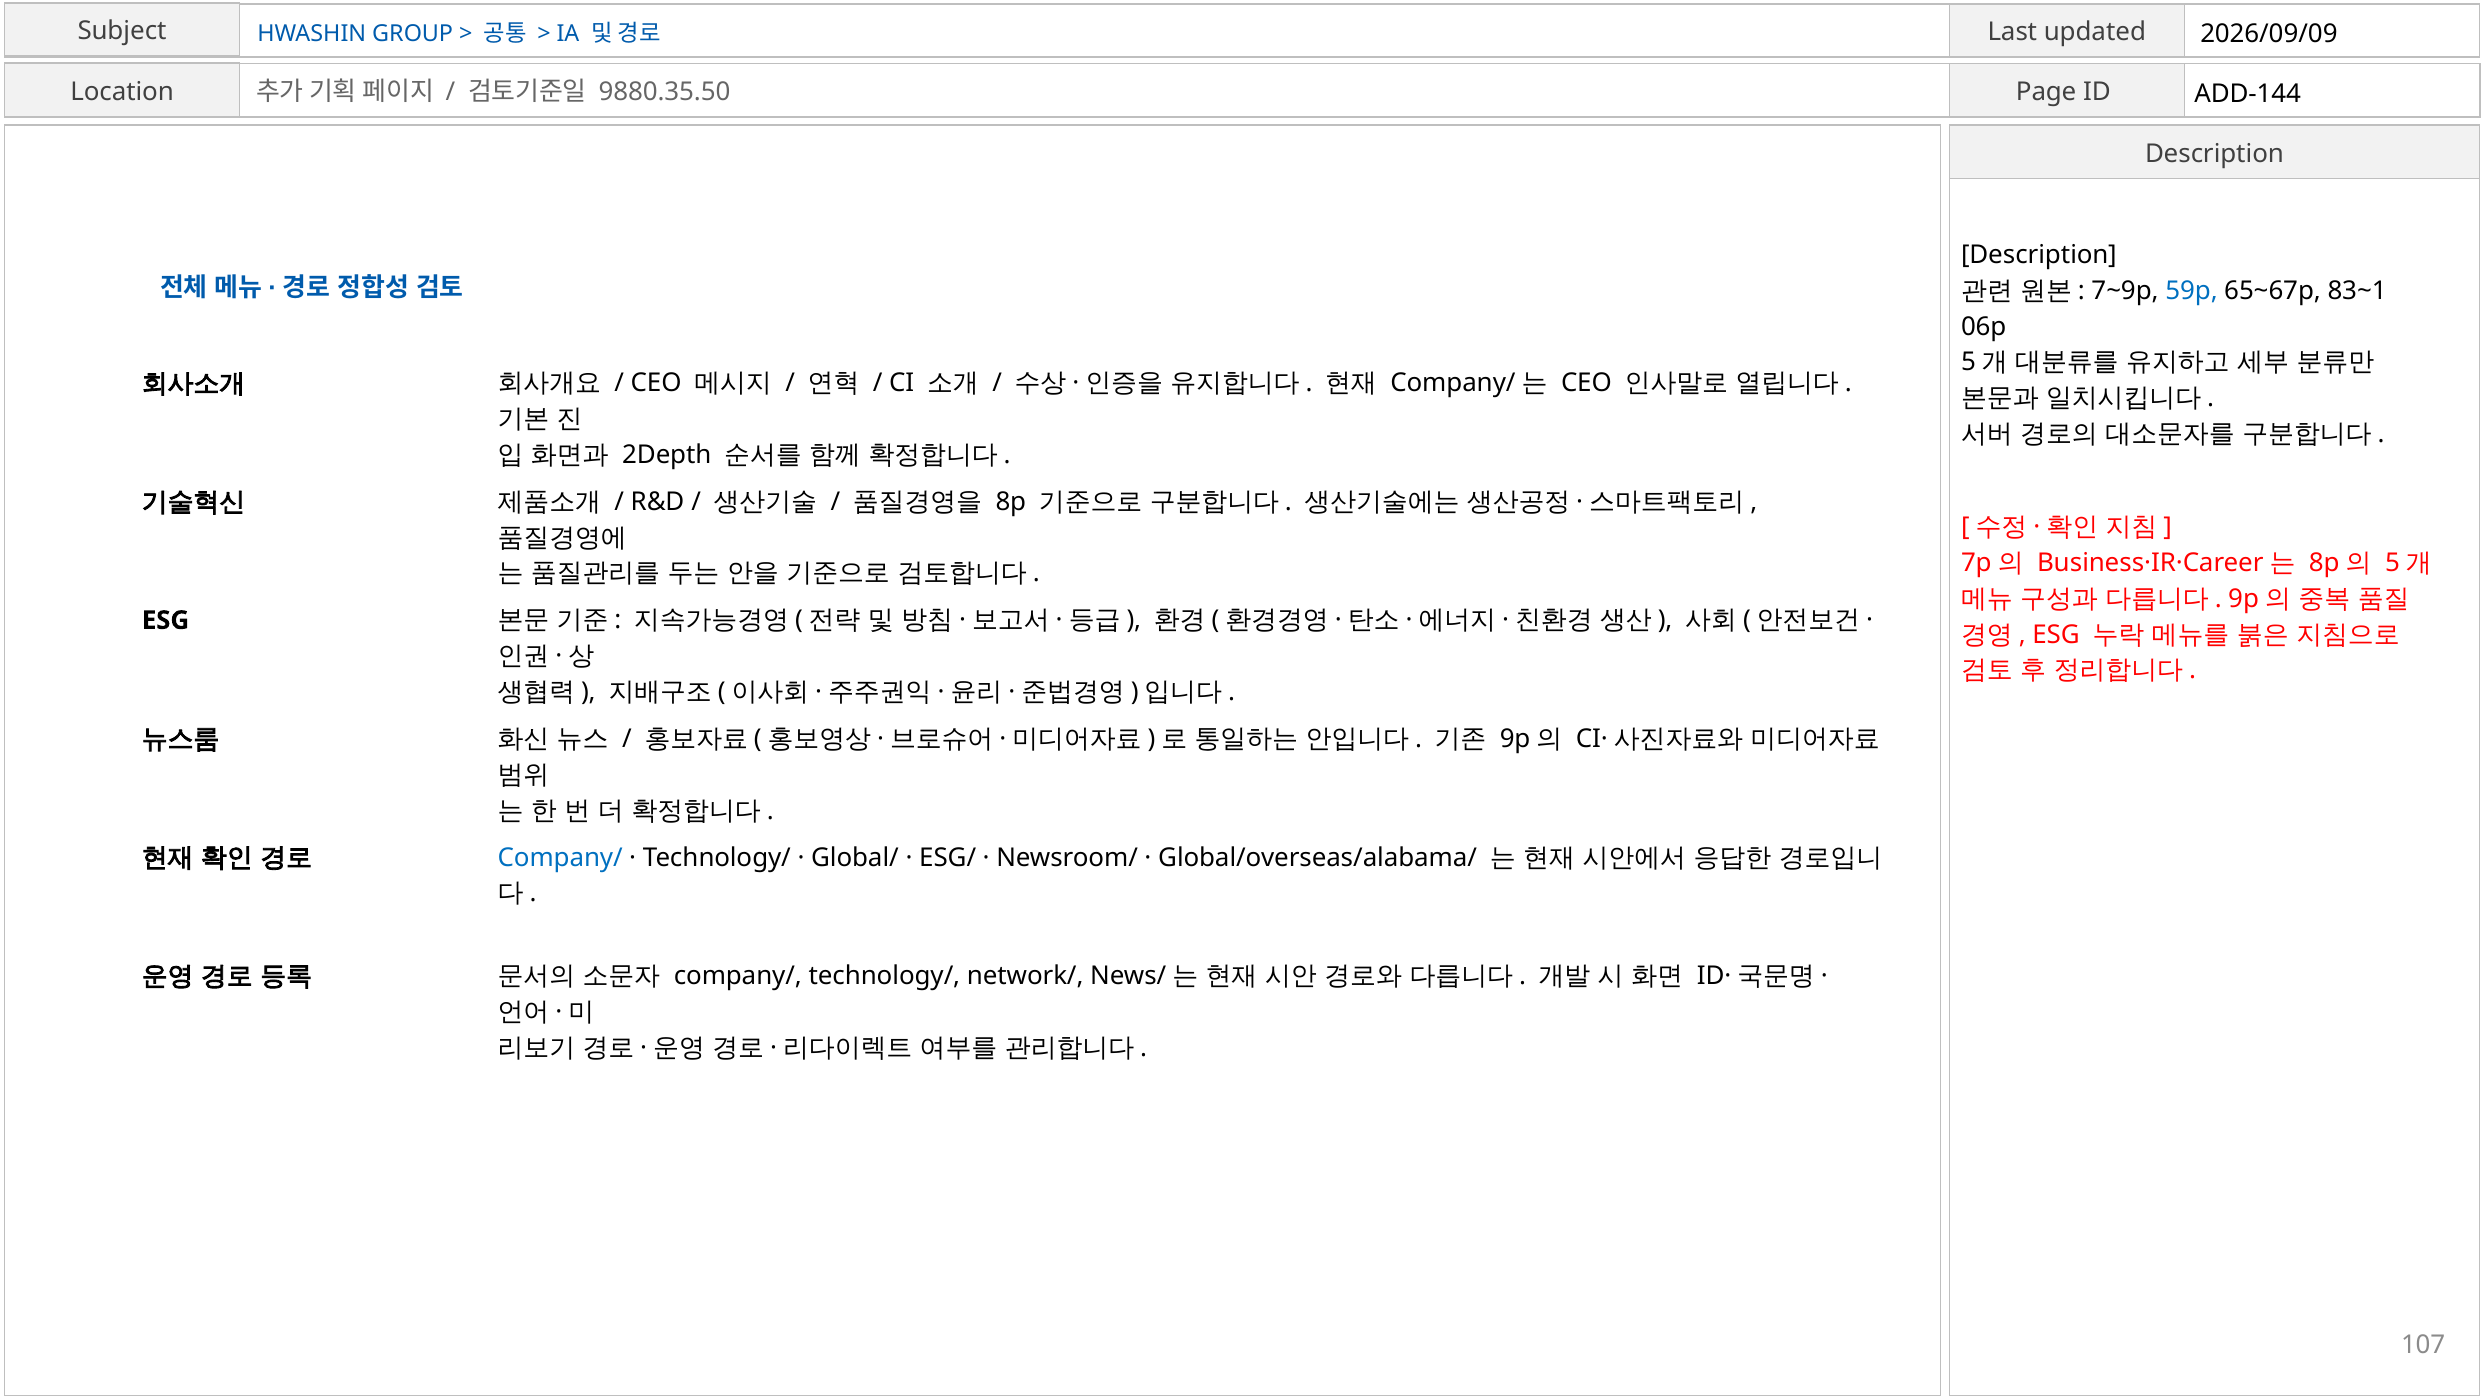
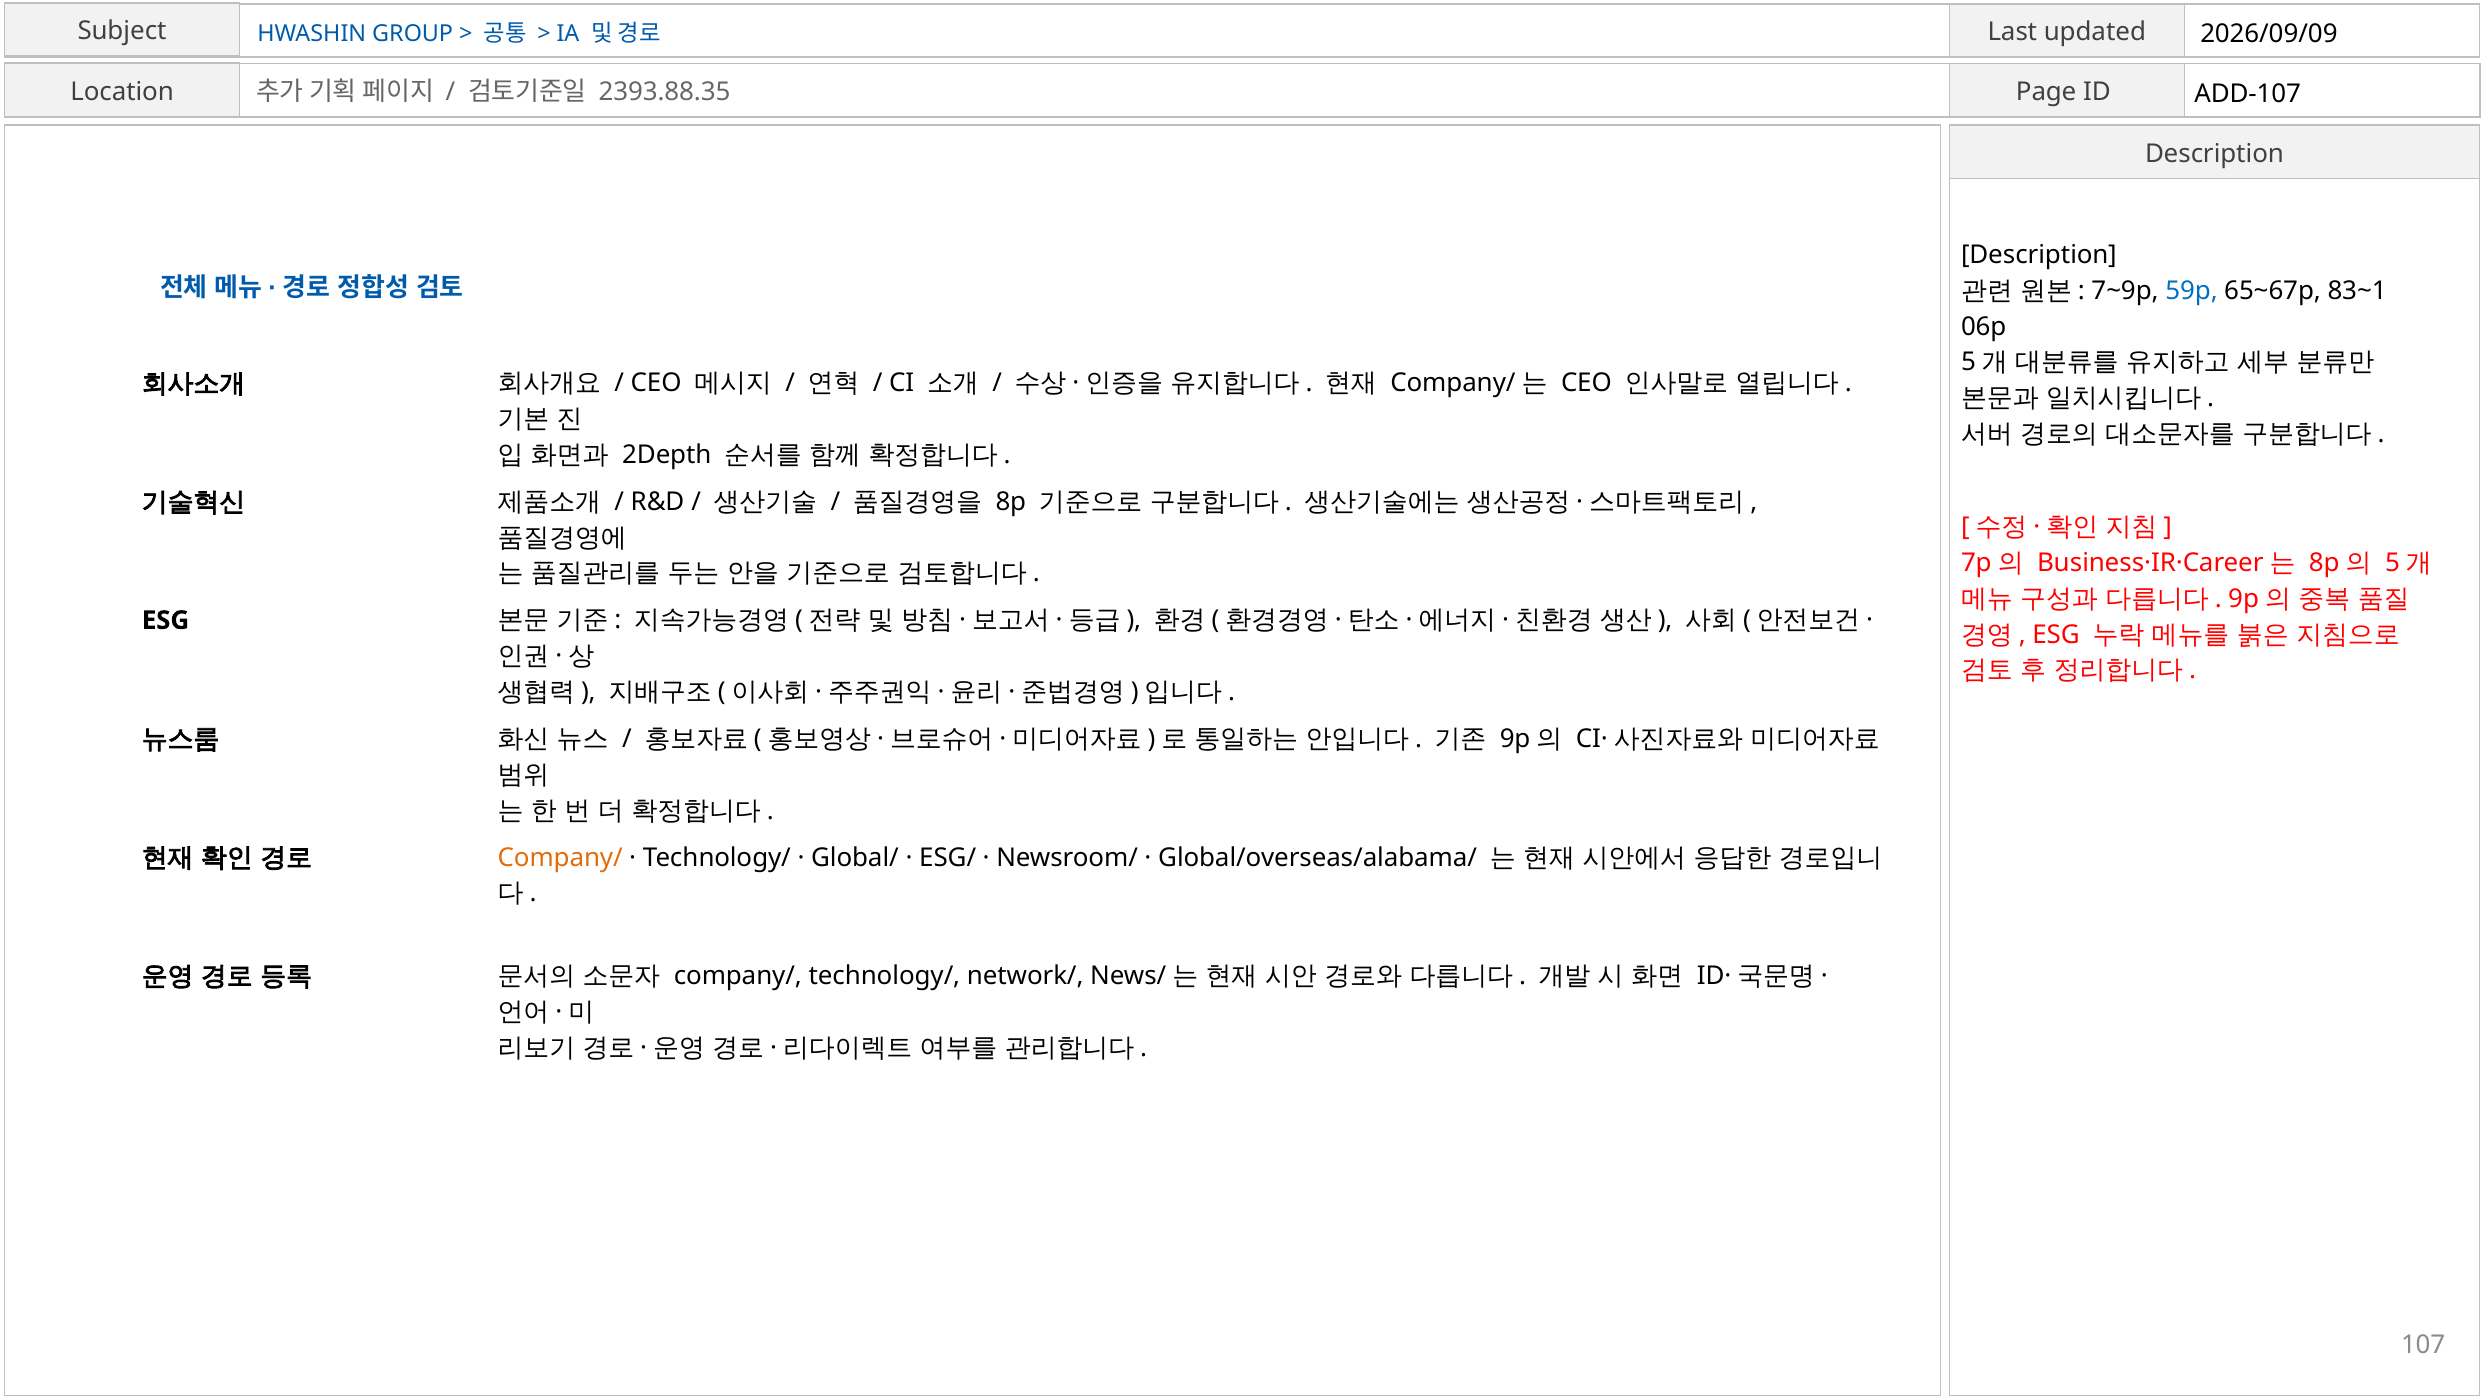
9880.35.50: 9880.35.50 -> 2393.88.35 (665, 92)
ADD-144: ADD-144 -> ADD-107 (2248, 94)
Company/ colour: blue -> orange (560, 858)
